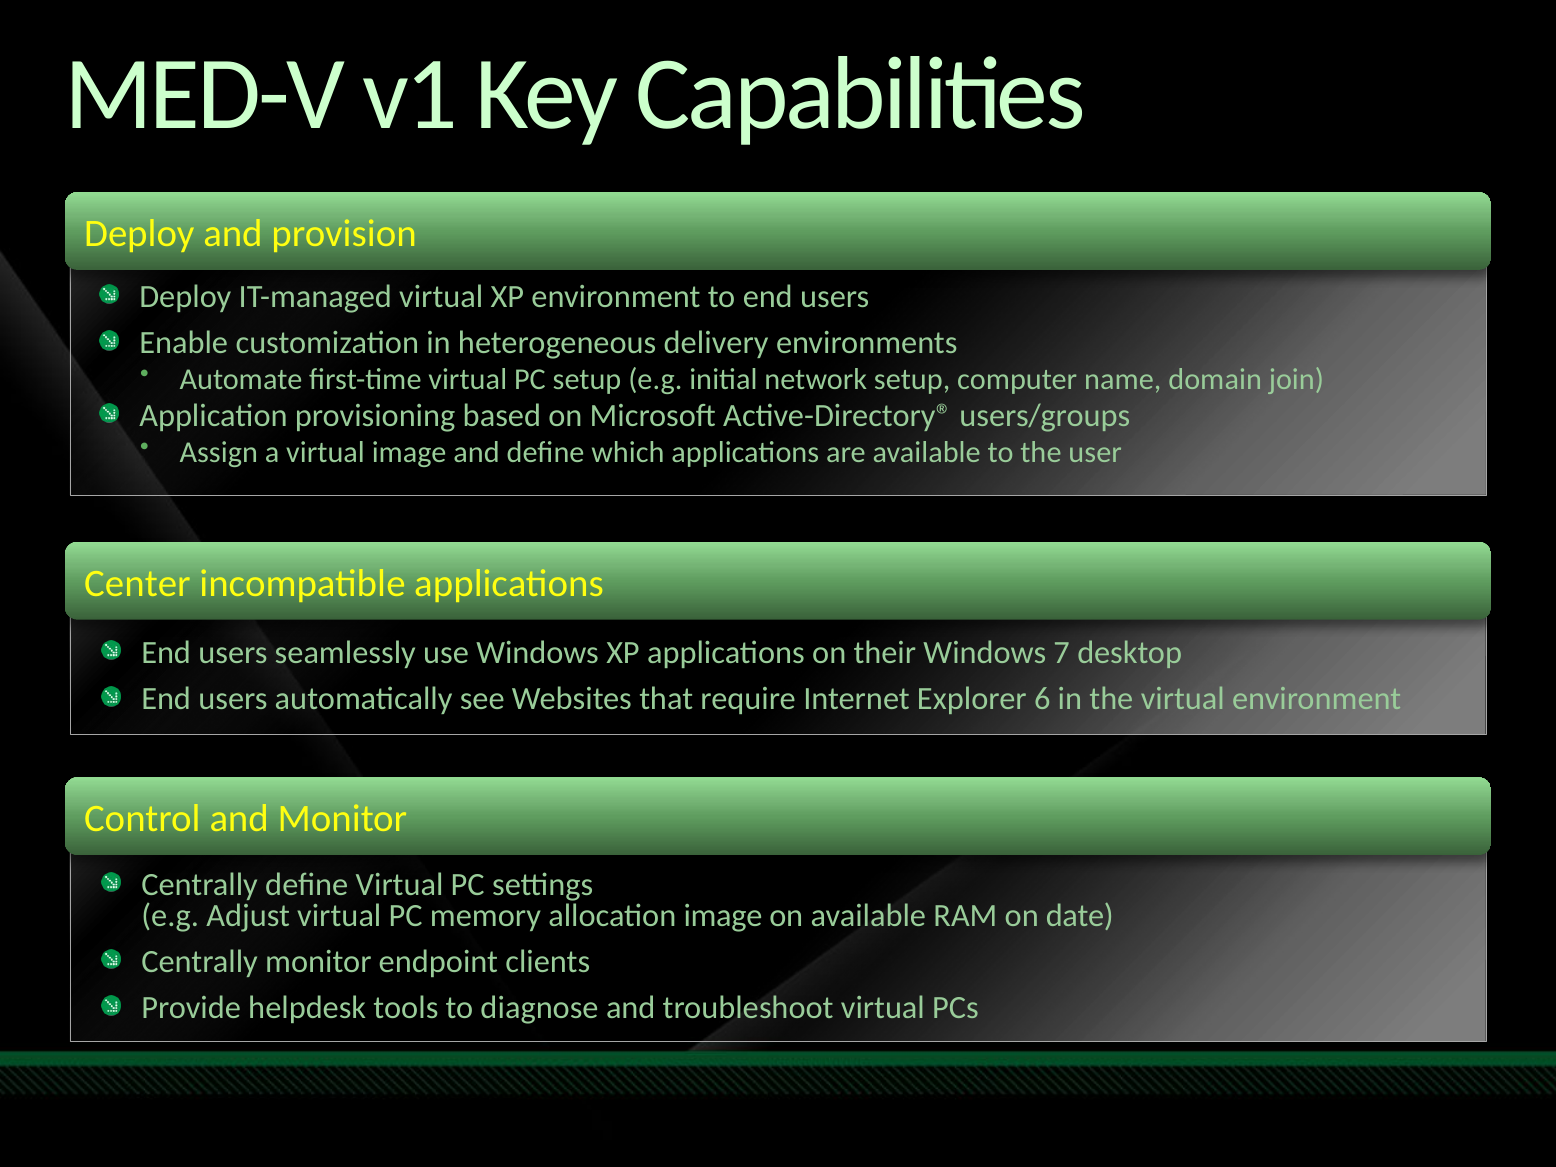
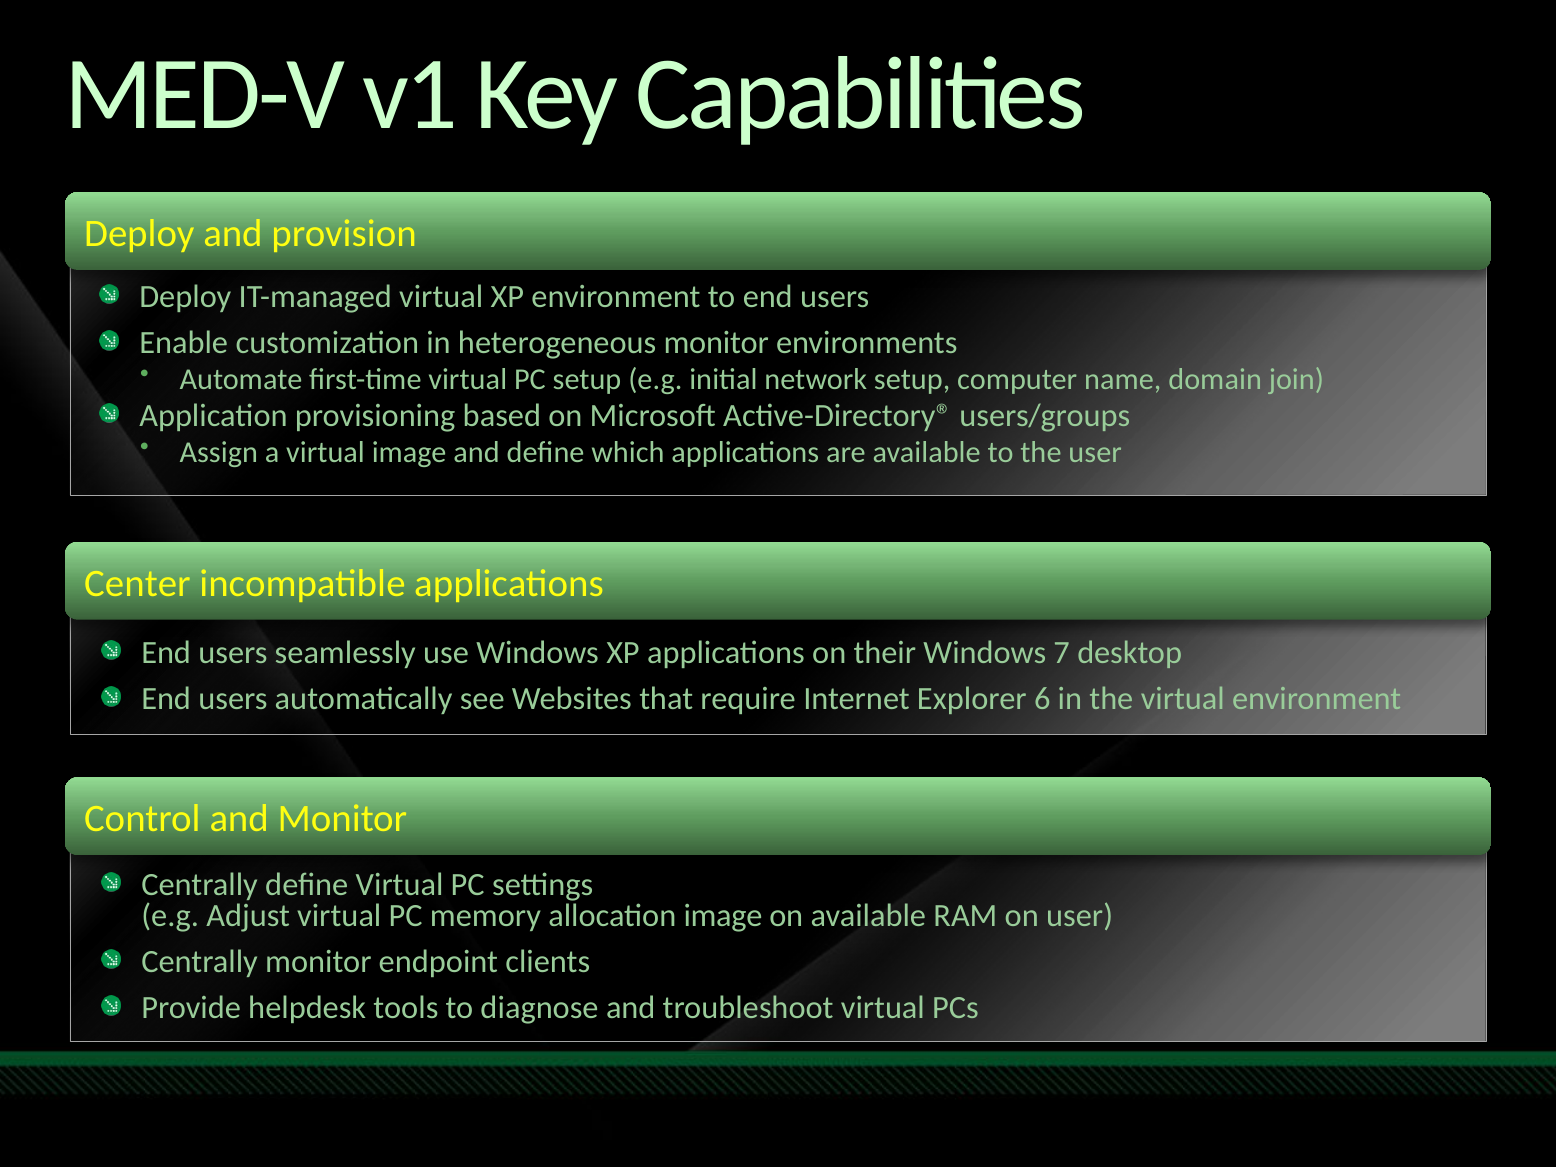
heterogeneous delivery: delivery -> monitor (716, 343)
on date: date -> user (1080, 915)
